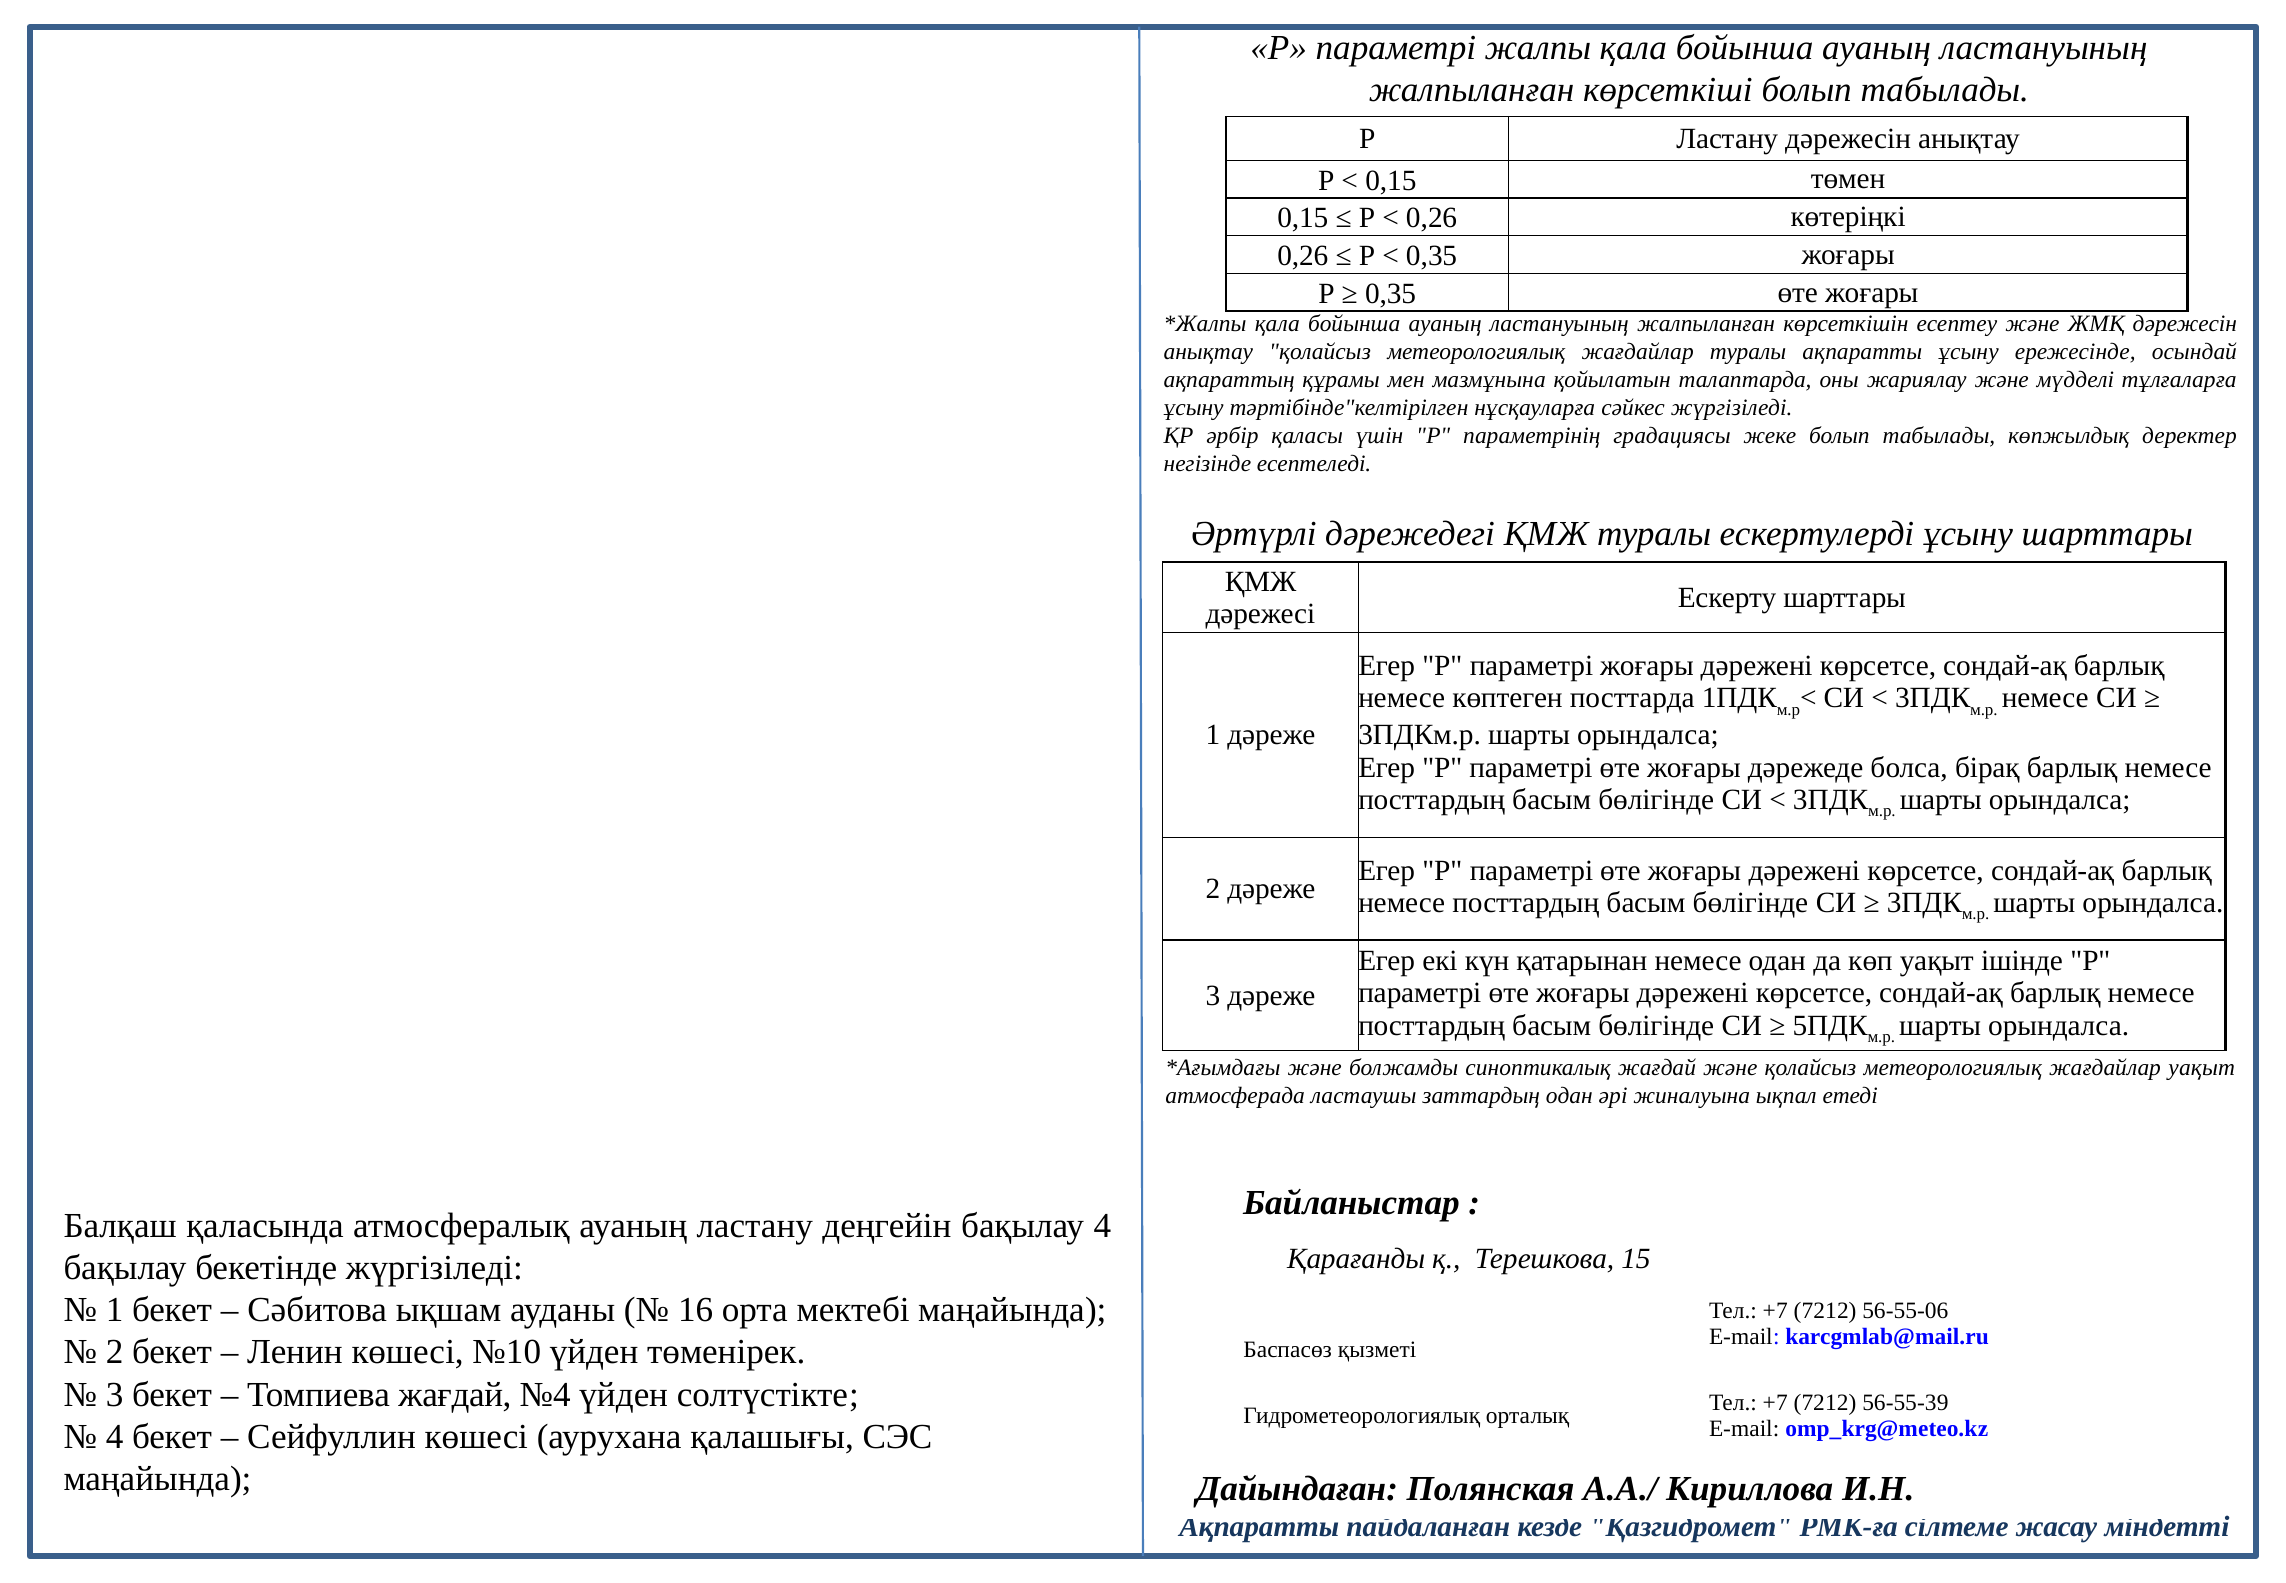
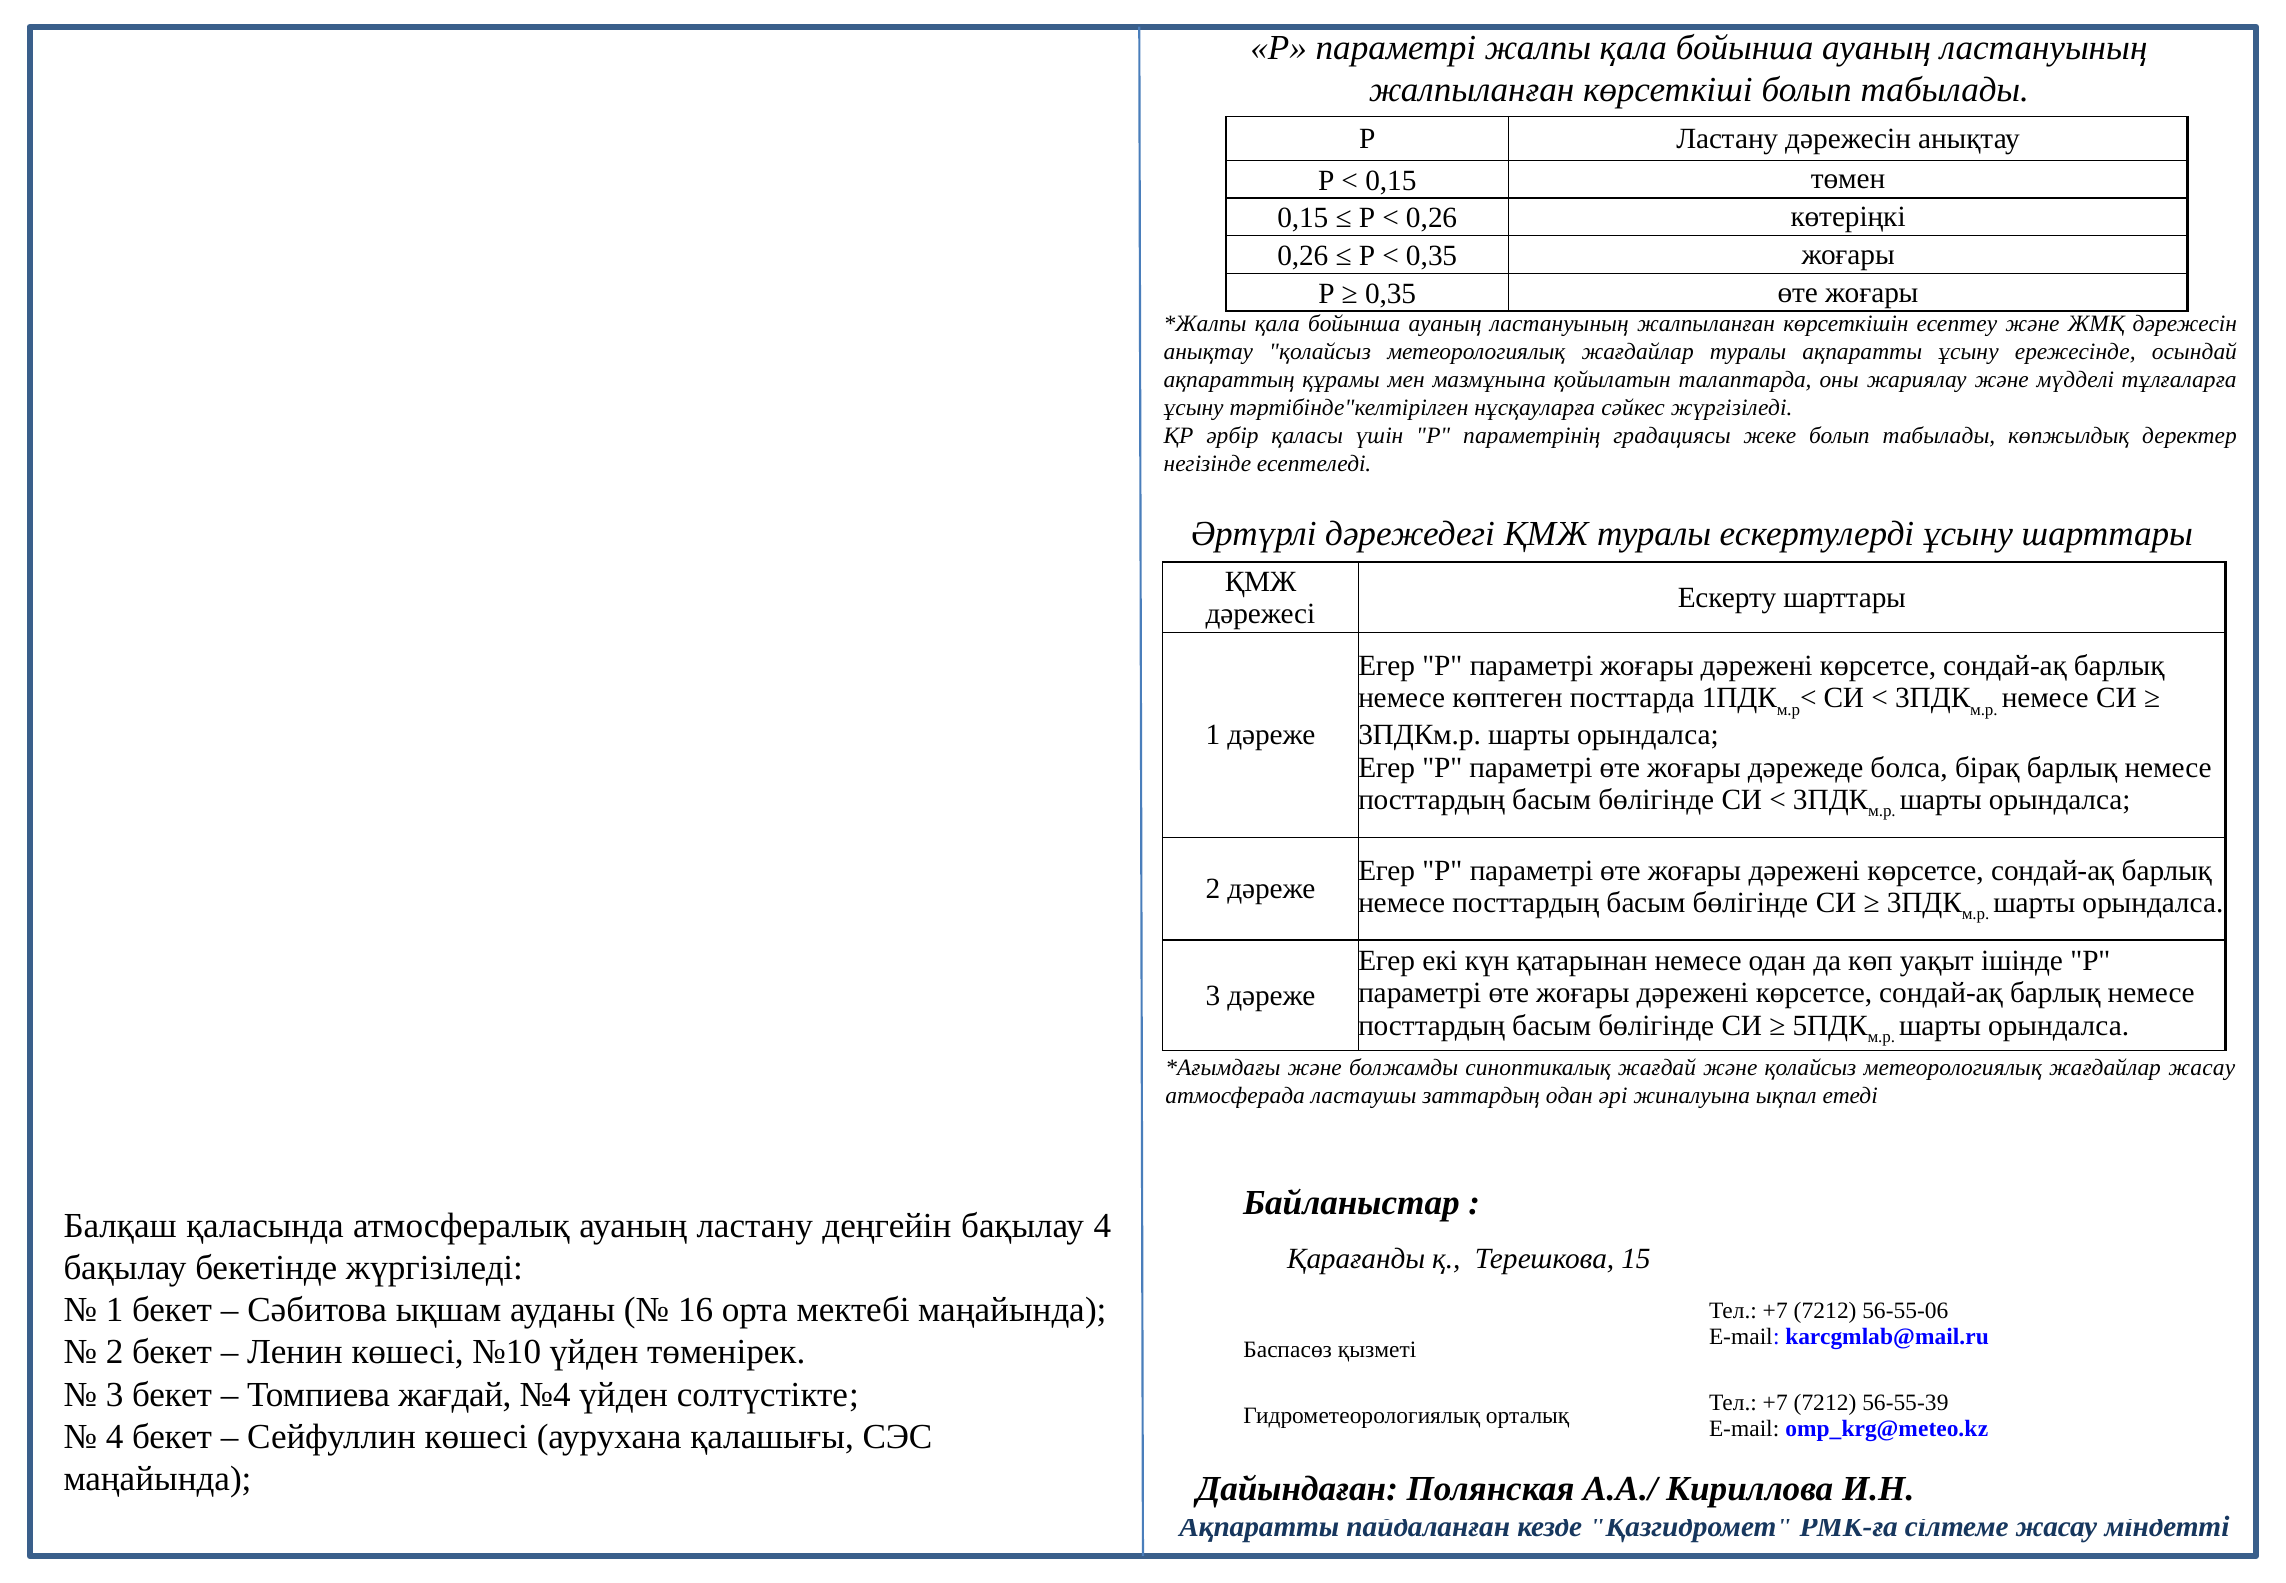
жағдайлар уақыт: уақыт -> жасау (2202, 1067)
